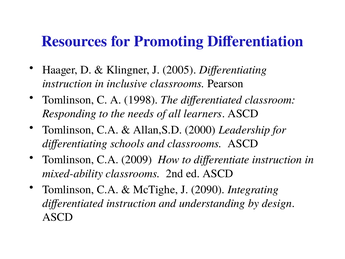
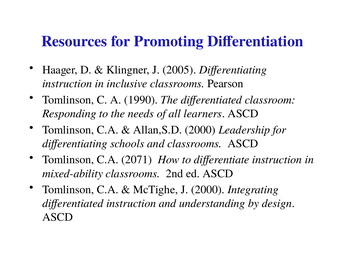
1998: 1998 -> 1990 (141, 100)
2009: 2009 -> 2071 (137, 159)
J 2090: 2090 -> 2000 (208, 189)
